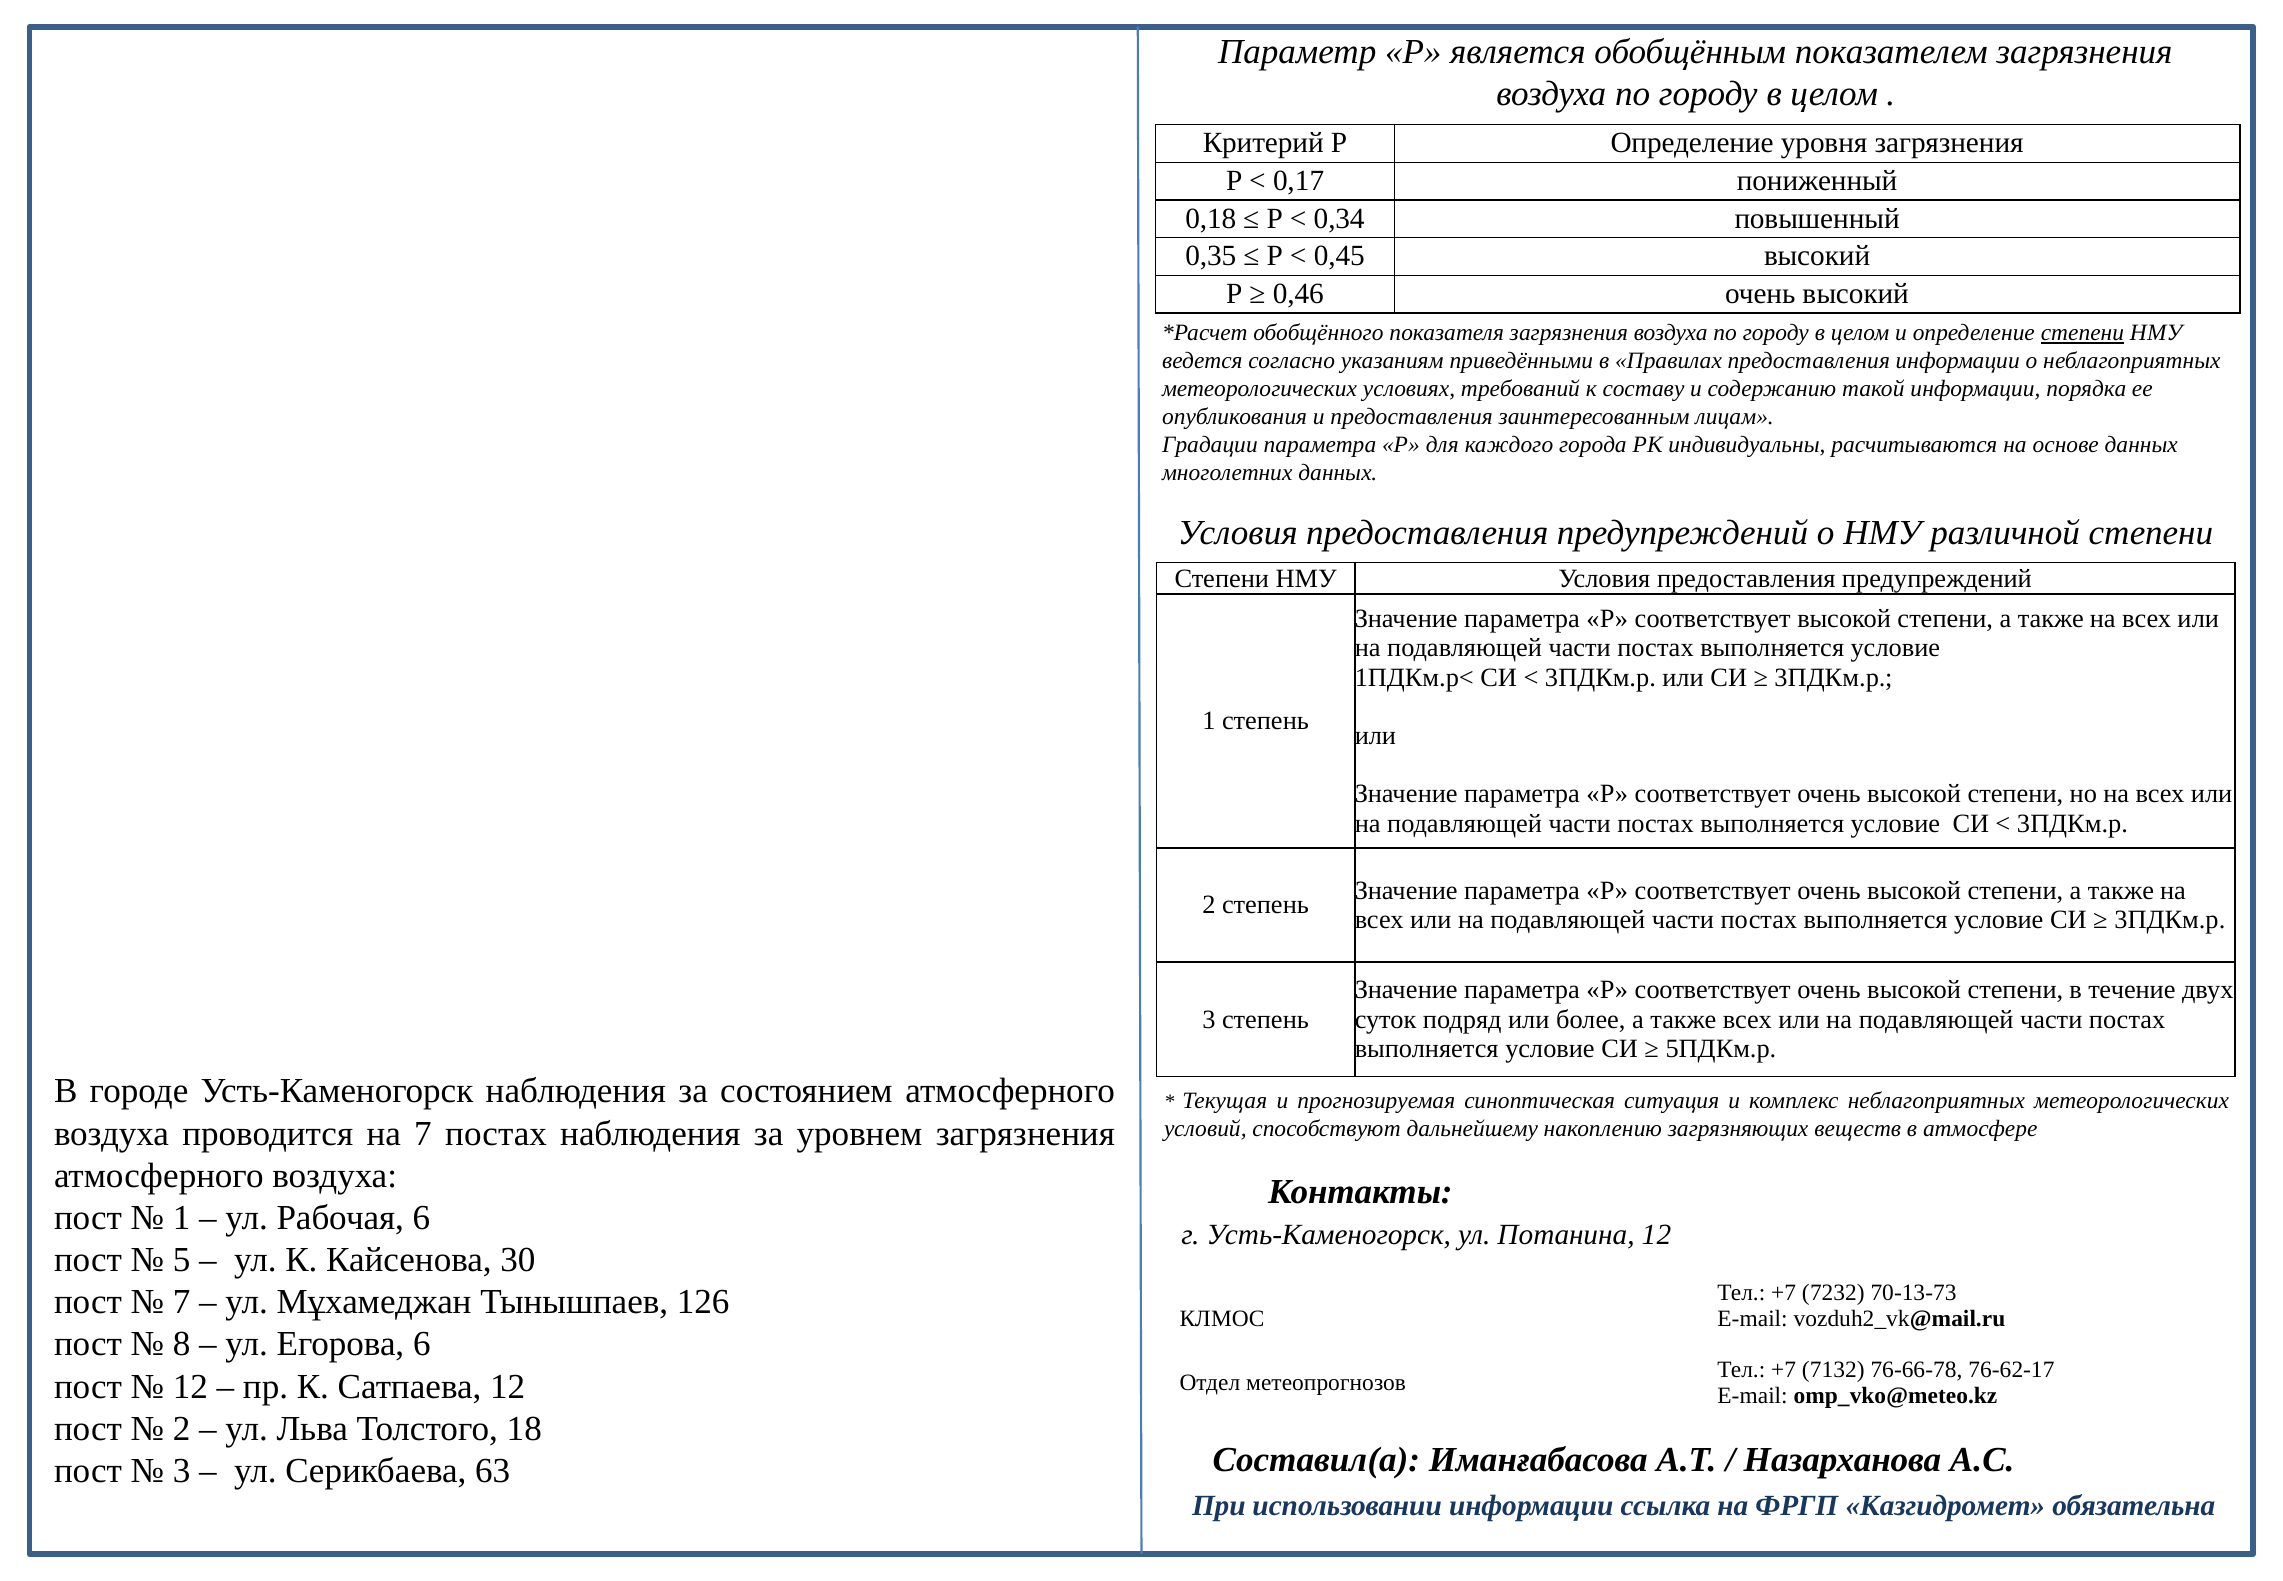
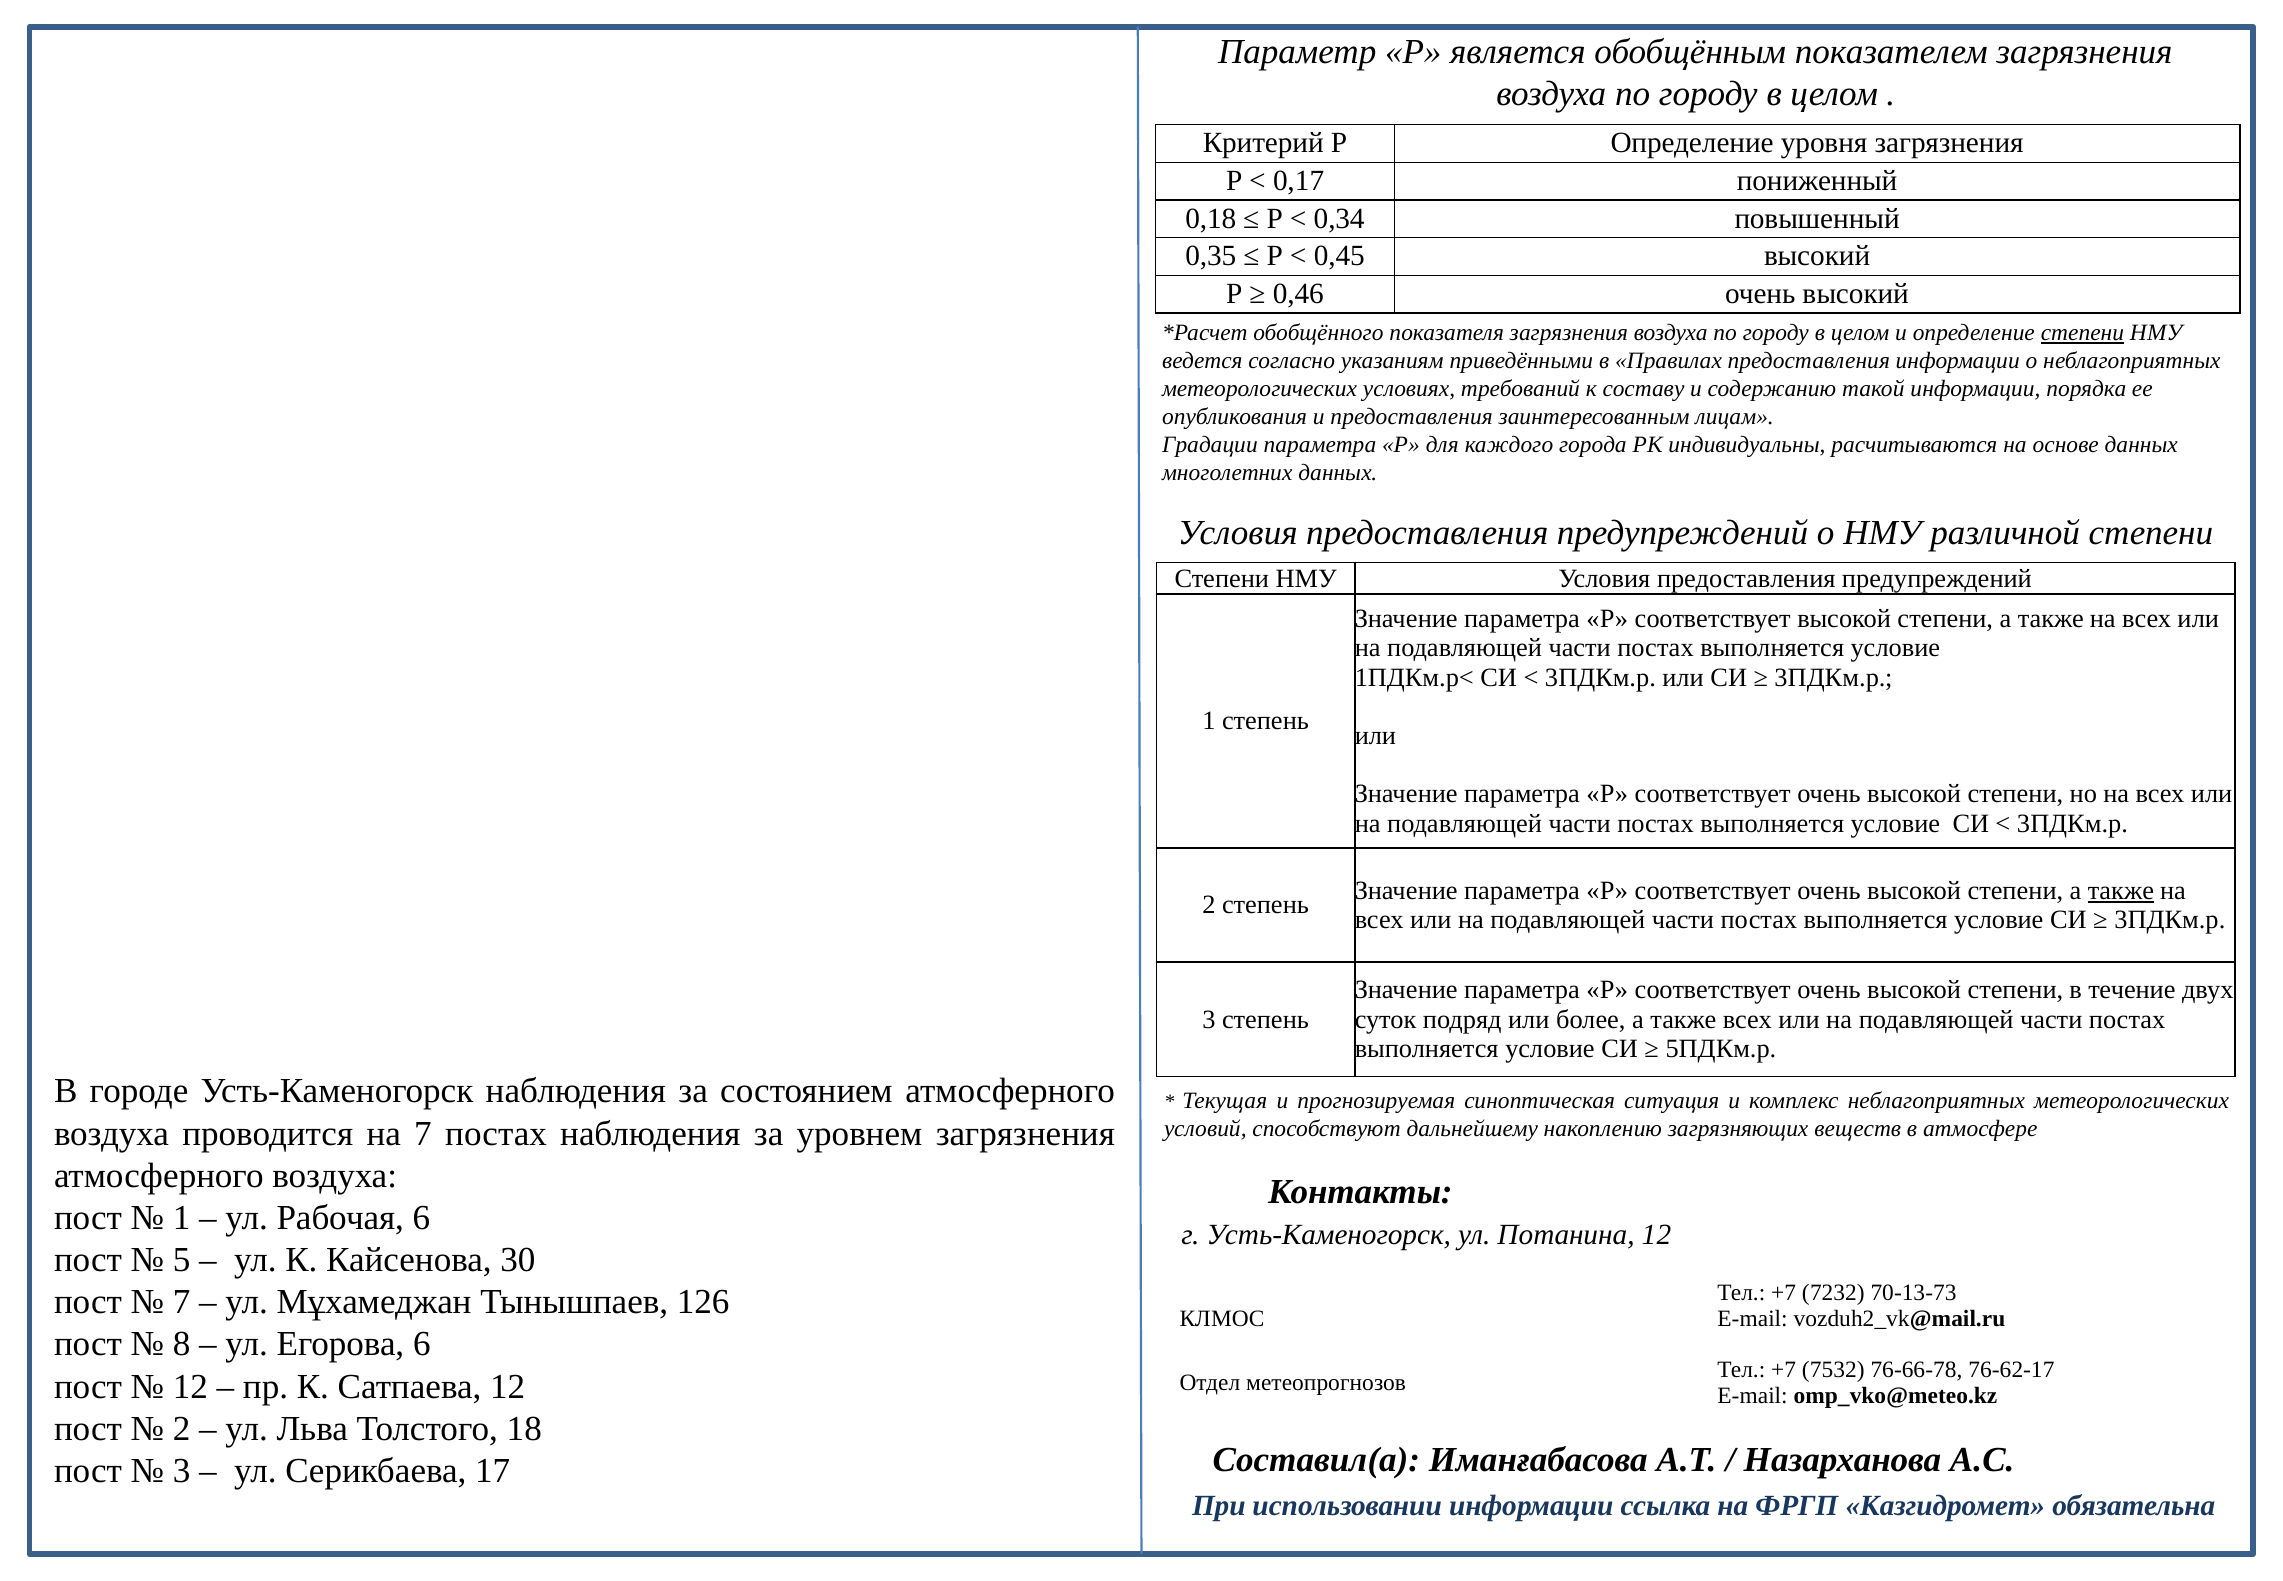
также underline: none -> present (2121, 890)
7132: 7132 -> 7532 (1833, 1370)
63: 63 -> 17 (493, 1470)
